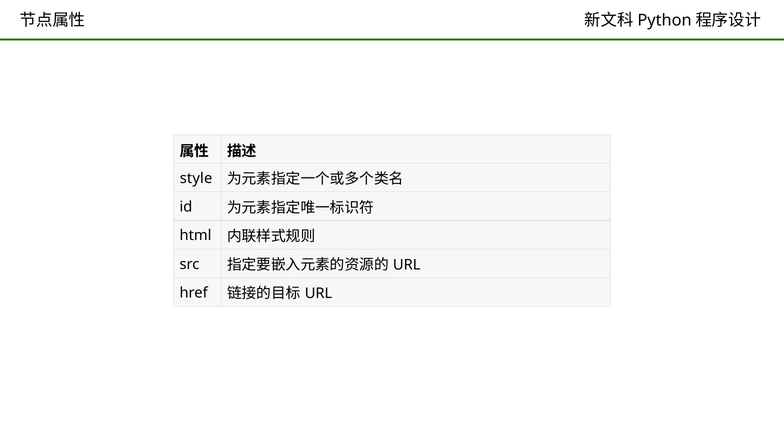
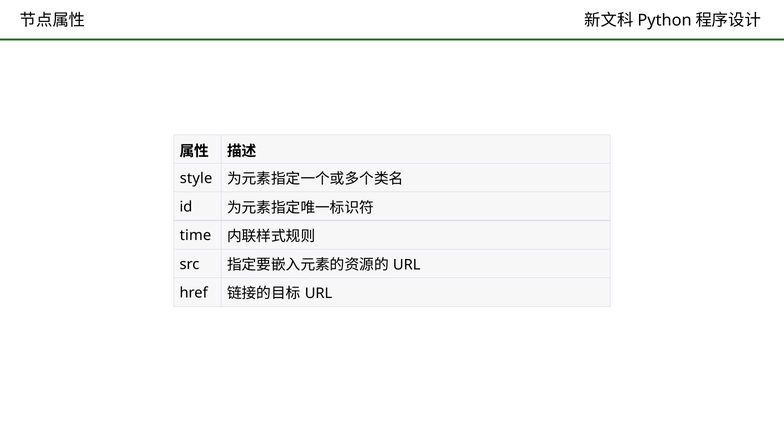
html: html -> time (195, 236)
